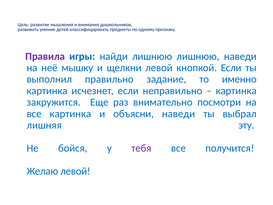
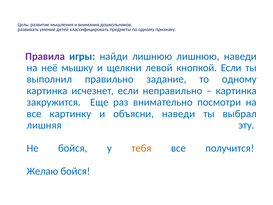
то именно: именно -> одному (239, 79)
все картинка: картинка -> картинку (70, 114)
тебя colour: purple -> orange (141, 148)
Желаю левой: левой -> бойся (75, 171)
